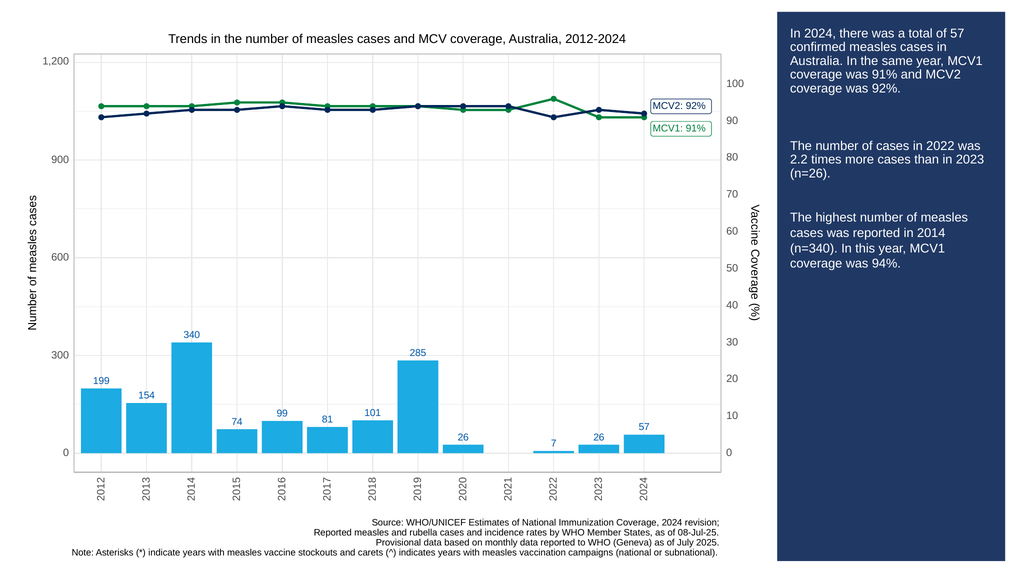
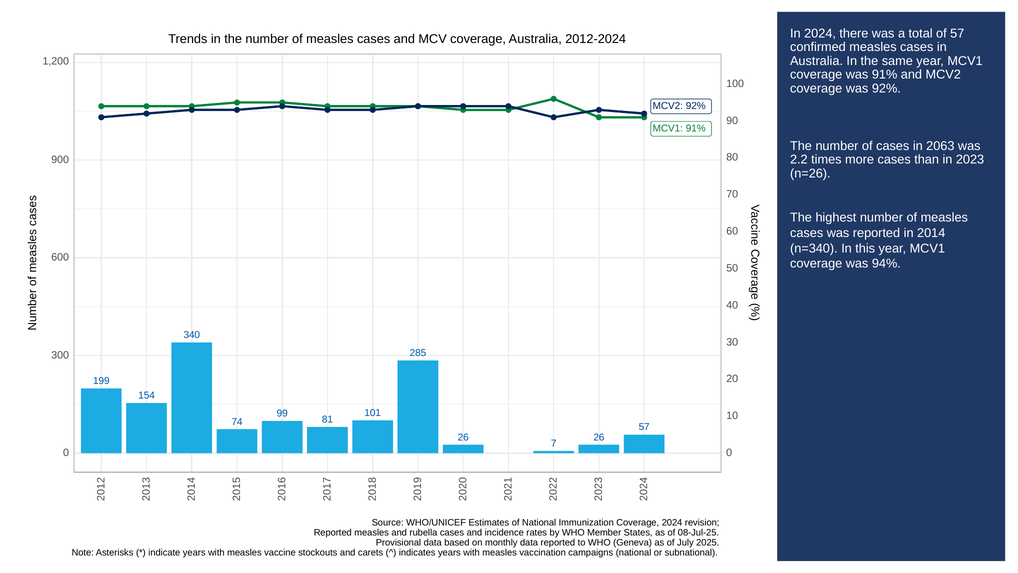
2022: 2022 -> 2063 (940, 146)
